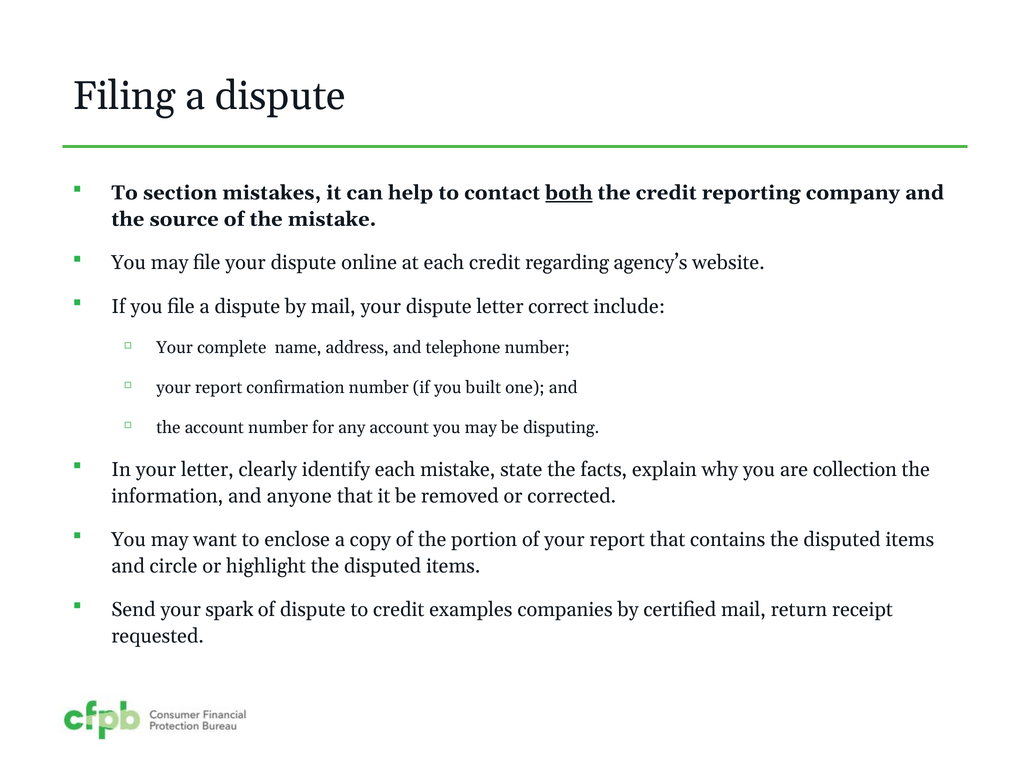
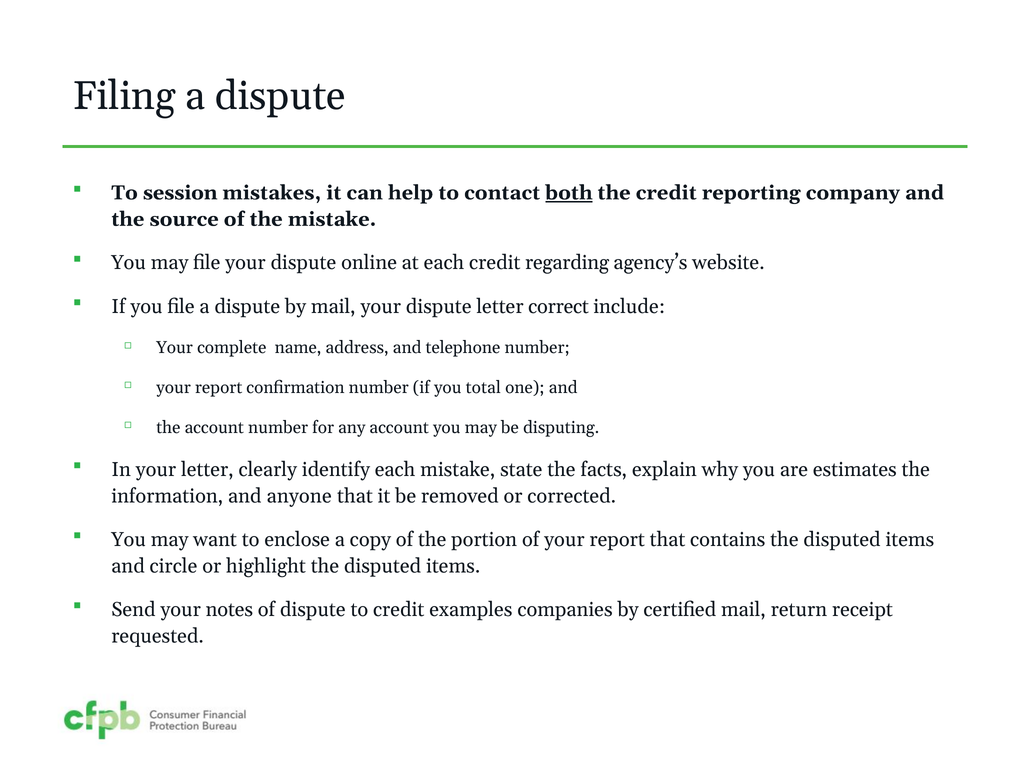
section: section -> session (180, 193)
built: built -> total (483, 387)
collection: collection -> estimates (855, 469)
spark: spark -> notes (229, 609)
